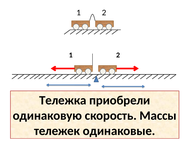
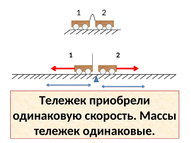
Тележка: Тележка -> Тележек (63, 100)
